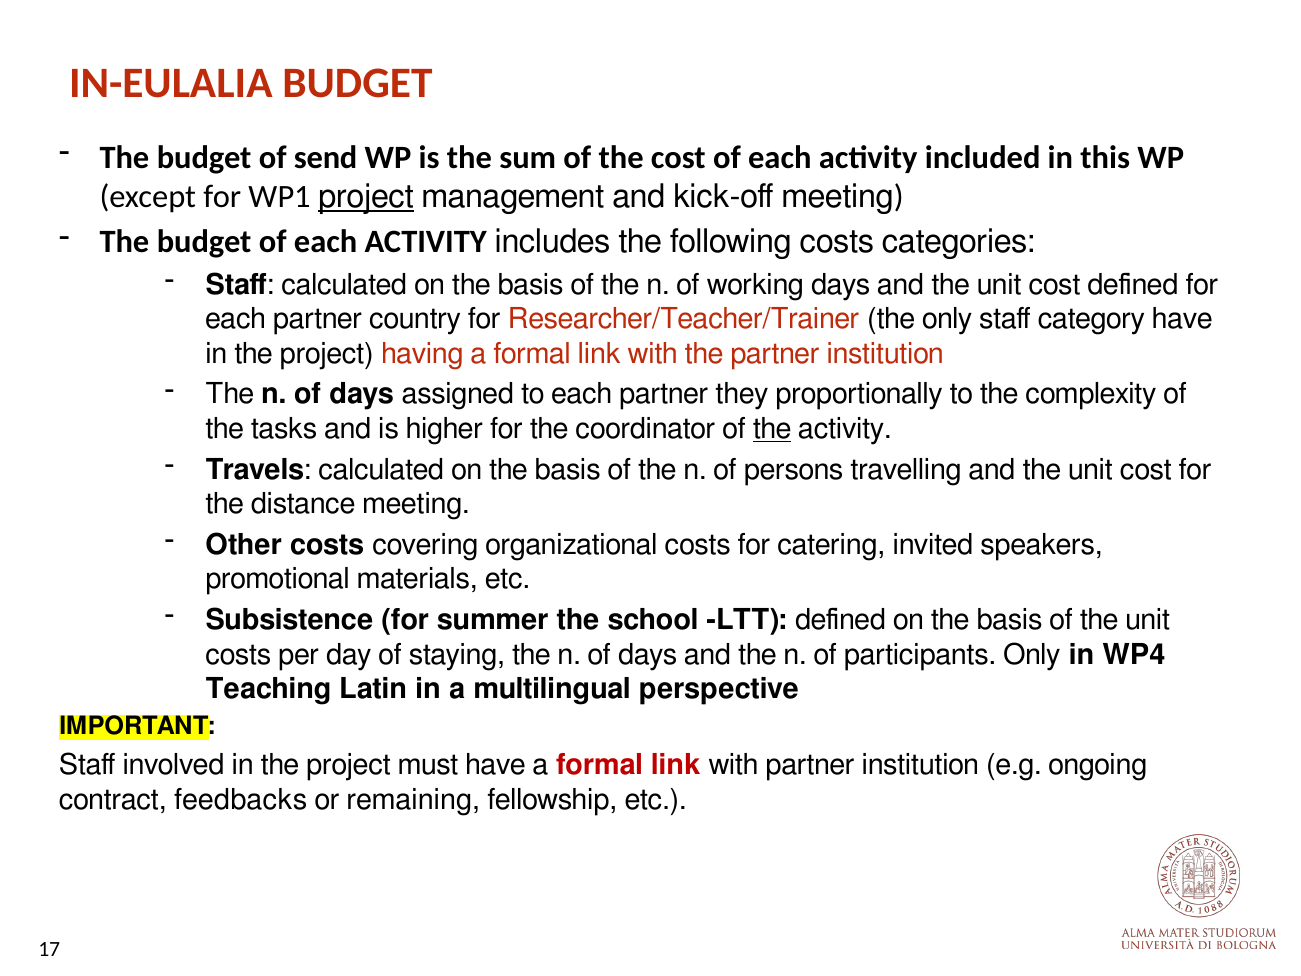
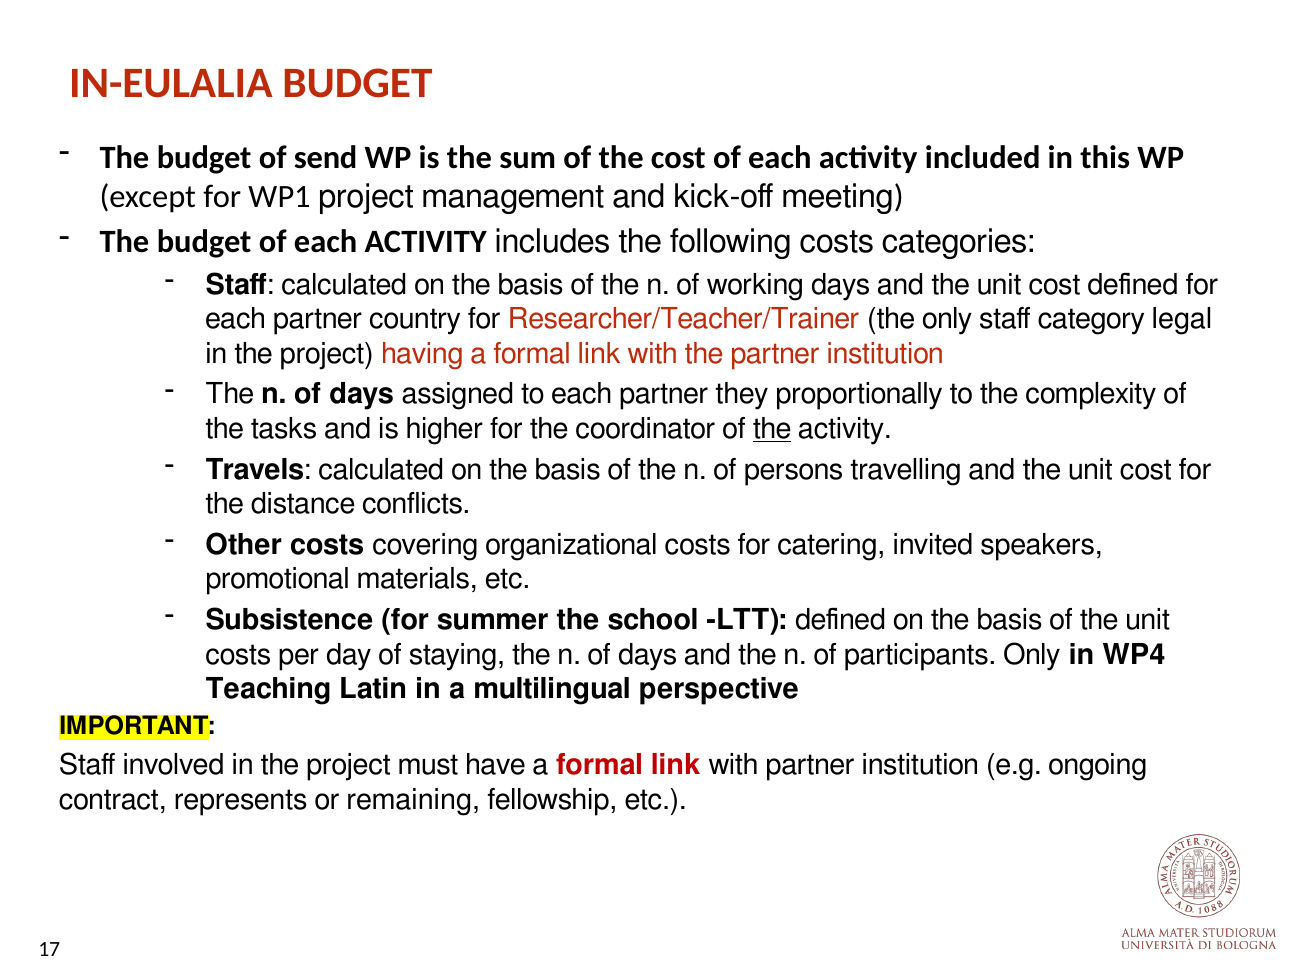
project underline: present -> none (366, 197)
category have: have -> legal (1182, 319)
distance meeting: meeting -> conflicts (416, 504)
feedbacks: feedbacks -> represents (241, 800)
